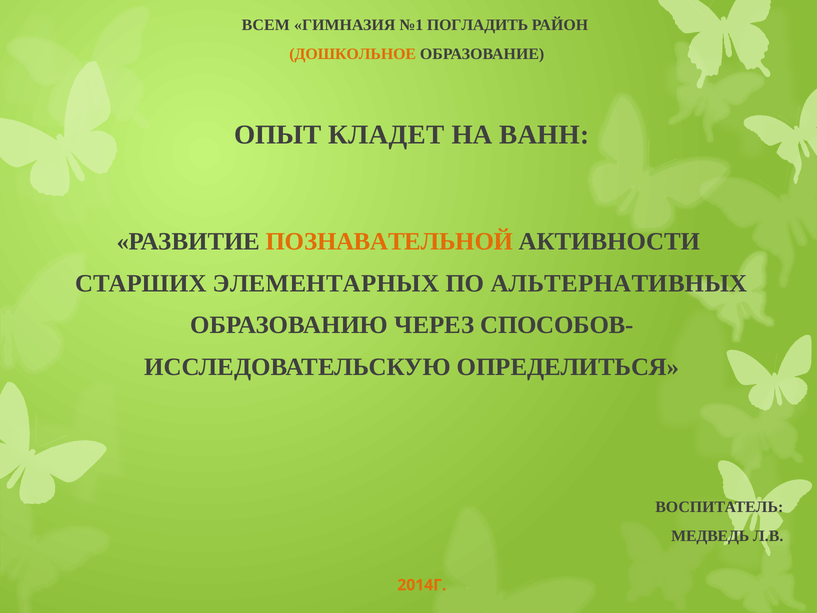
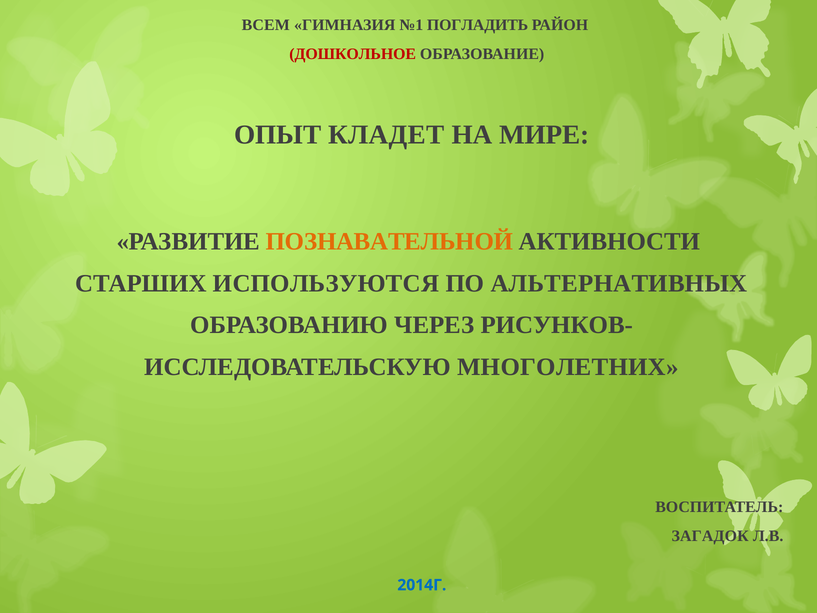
ДОШКОЛЬНОЕ colour: orange -> red (353, 54)
ВАНН: ВАНН -> МИРЕ (544, 134)
ЭЛЕМЕНТАРНЫХ: ЭЛЕМЕНТАРНЫХ -> ИСПОЛЬЗУЮТСЯ (326, 283)
СПОСОБОВ-: СПОСОБОВ- -> РИСУНКОВ- (557, 325)
ОПРЕДЕЛИТЬСЯ: ОПРЕДЕЛИТЬСЯ -> МНОГОЛЕТНИХ (568, 367)
МЕДВЕДЬ: МЕДВЕДЬ -> ЗАГАДОК (710, 536)
2014Г colour: orange -> blue (422, 585)
